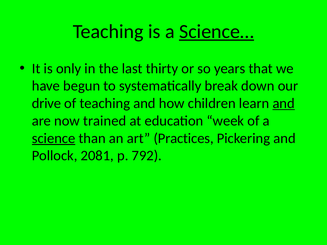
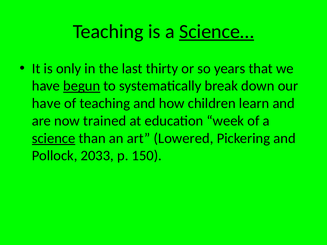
begun underline: none -> present (82, 86)
drive: drive -> have (46, 103)
and underline: present -> none (284, 103)
Practices: Practices -> Lowered (184, 138)
2081: 2081 -> 2033 (97, 156)
792: 792 -> 150 (147, 156)
